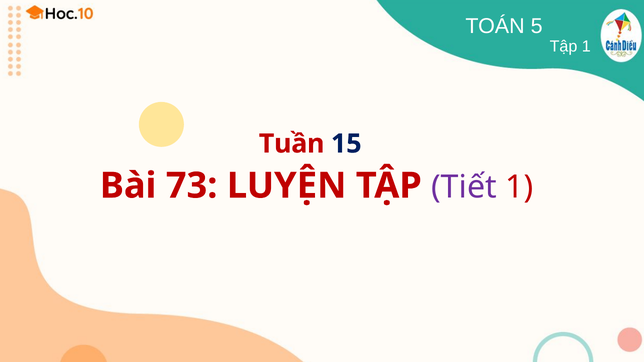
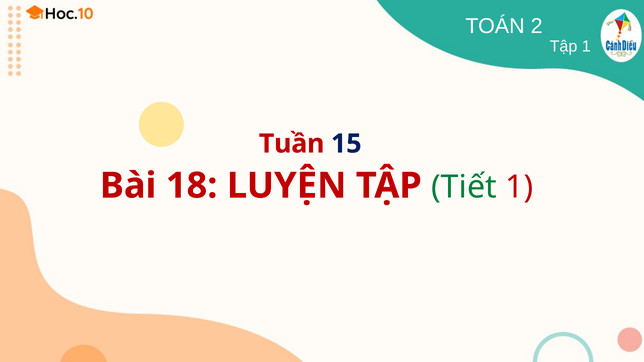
5: 5 -> 2 (537, 26)
73: 73 -> 18 (192, 186)
Tiết colour: purple -> green (464, 187)
